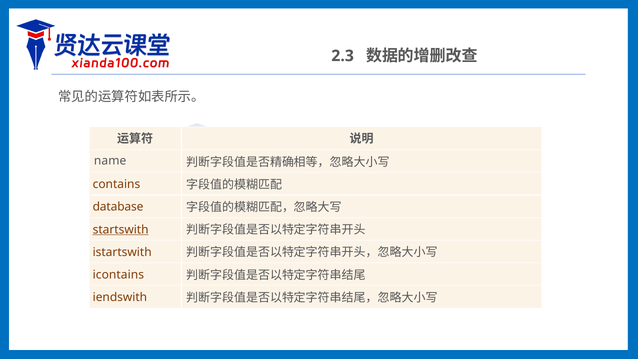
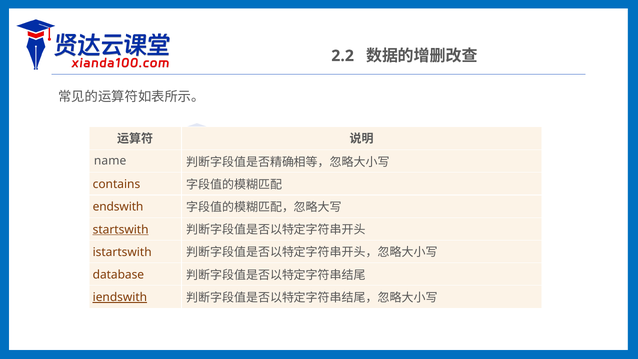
2.3: 2.3 -> 2.2 (343, 56)
database: database -> endswith (118, 207)
icontains: icontains -> database (118, 275)
iendswith underline: none -> present (120, 297)
